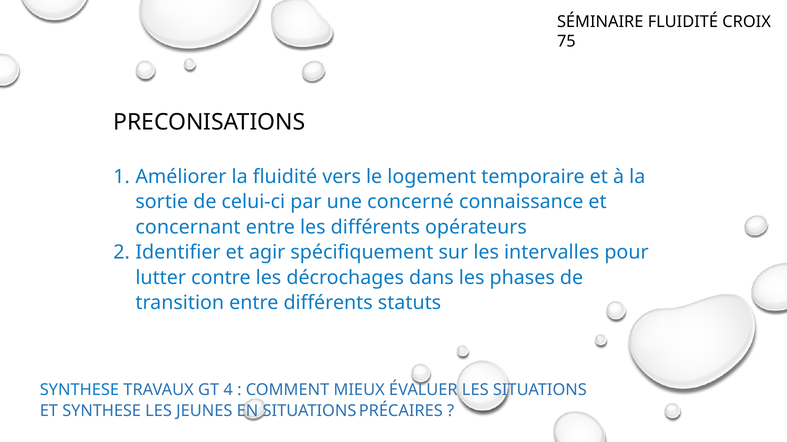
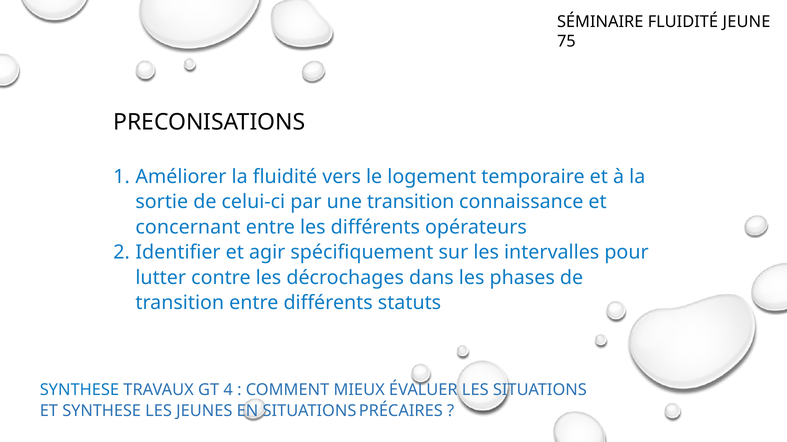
CROIX: CROIX -> JEUNE (747, 22)
une concerné: concerné -> transition (411, 202)
